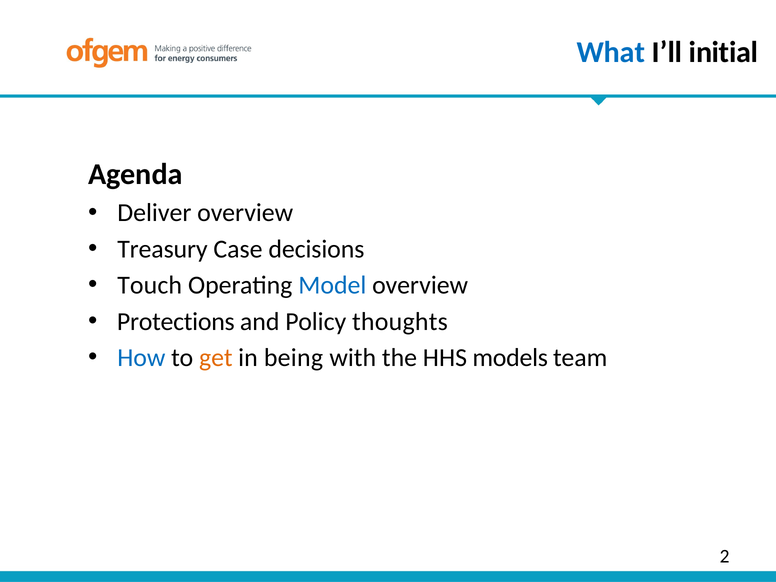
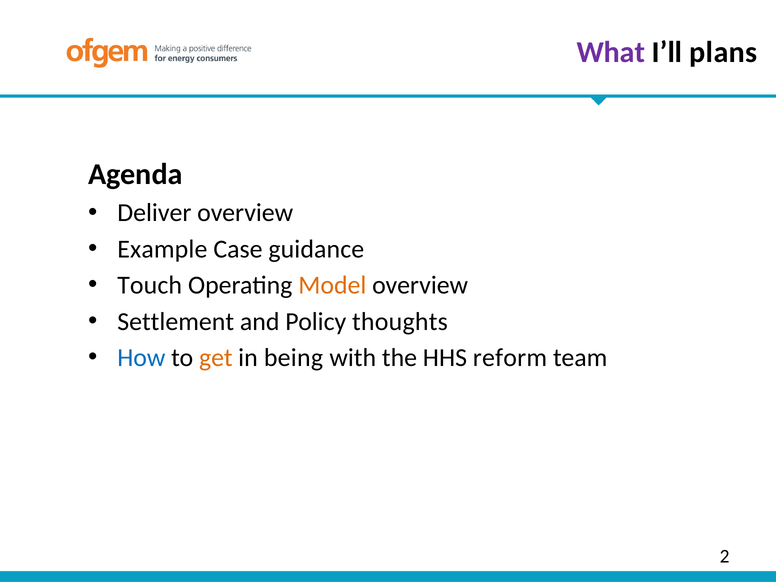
What colour: blue -> purple (611, 52)
initial: initial -> plans (723, 52)
Treasury: Treasury -> Example (162, 249)
decisions: decisions -> guidance (316, 249)
Model colour: blue -> orange (332, 285)
Protections: Protections -> Settlement (176, 322)
models: models -> reform (510, 358)
